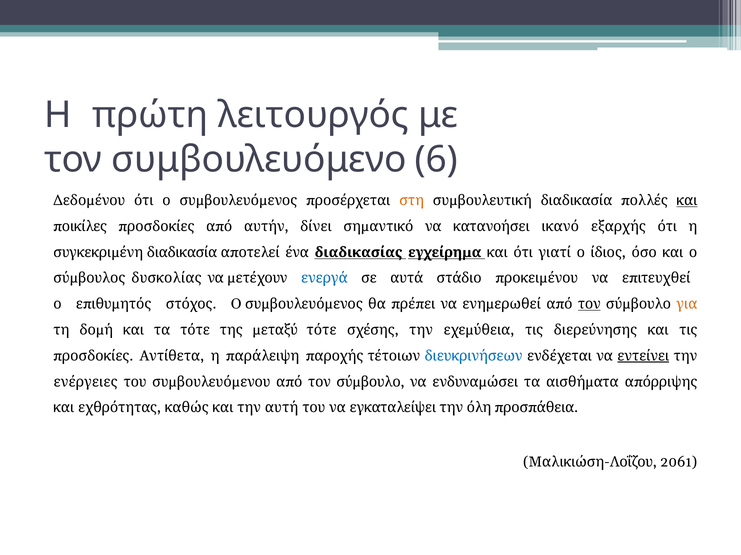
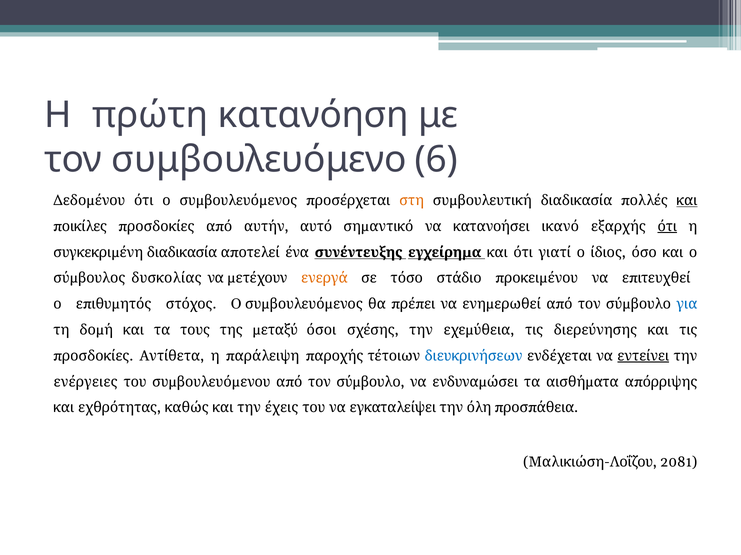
λειτουργός: λειτουργός -> κατανόηση (313, 115)
δίνει: δίνει -> αυτό (316, 227)
ότι underline: none -> present (667, 227)
διαδικασίας: διαδικασίας -> συνέντευξης (359, 253)
ενεργά colour: blue -> orange (324, 279)
αυτά: αυτά -> τόσο (407, 279)
τον underline: present -> none (589, 305)
για colour: orange -> blue (687, 305)
τα τότε: τότε -> τους (195, 330)
τότε: τότε -> όσοι (321, 330)
αυτή: αυτή -> έχεις (282, 408)
2061: 2061 -> 2081 (679, 463)
